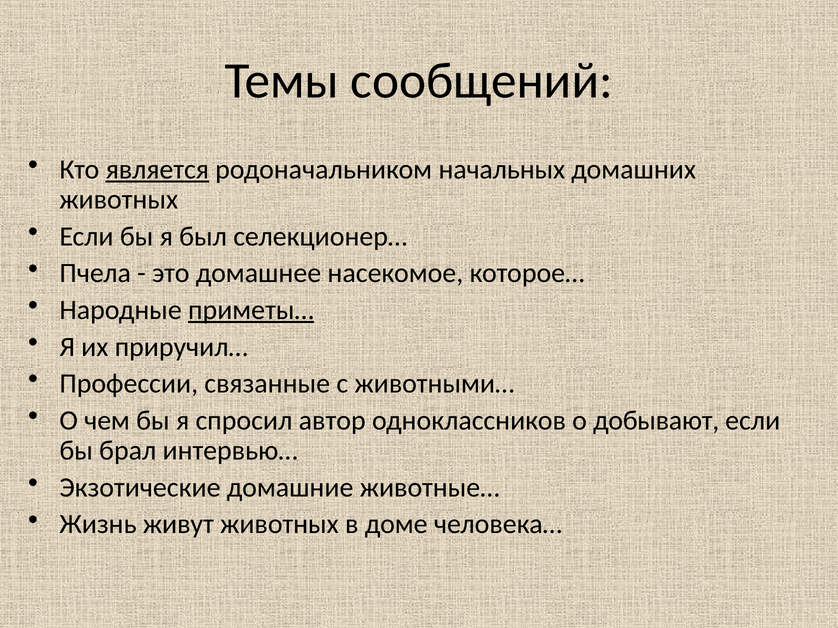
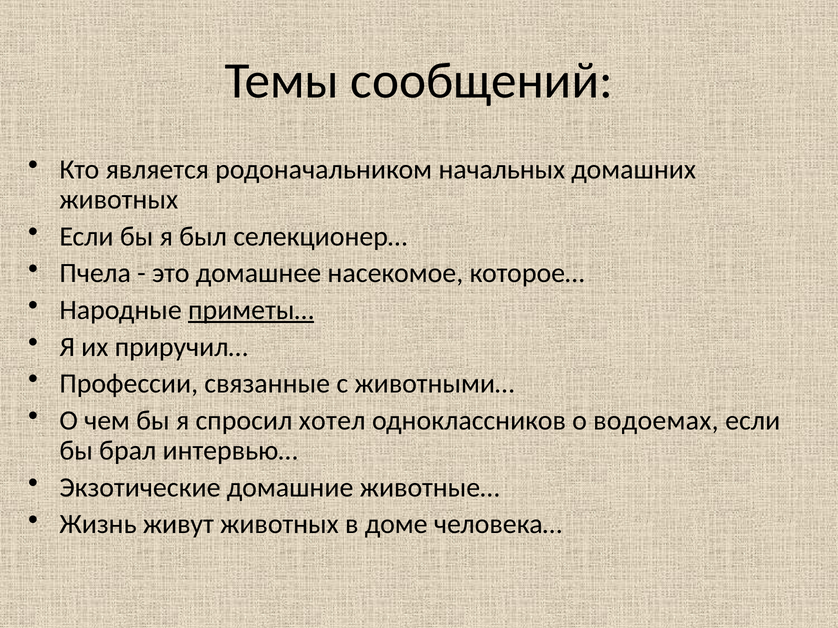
является underline: present -> none (157, 170)
автор: автор -> хотел (332, 421)
добывают: добывают -> водоемах (656, 421)
